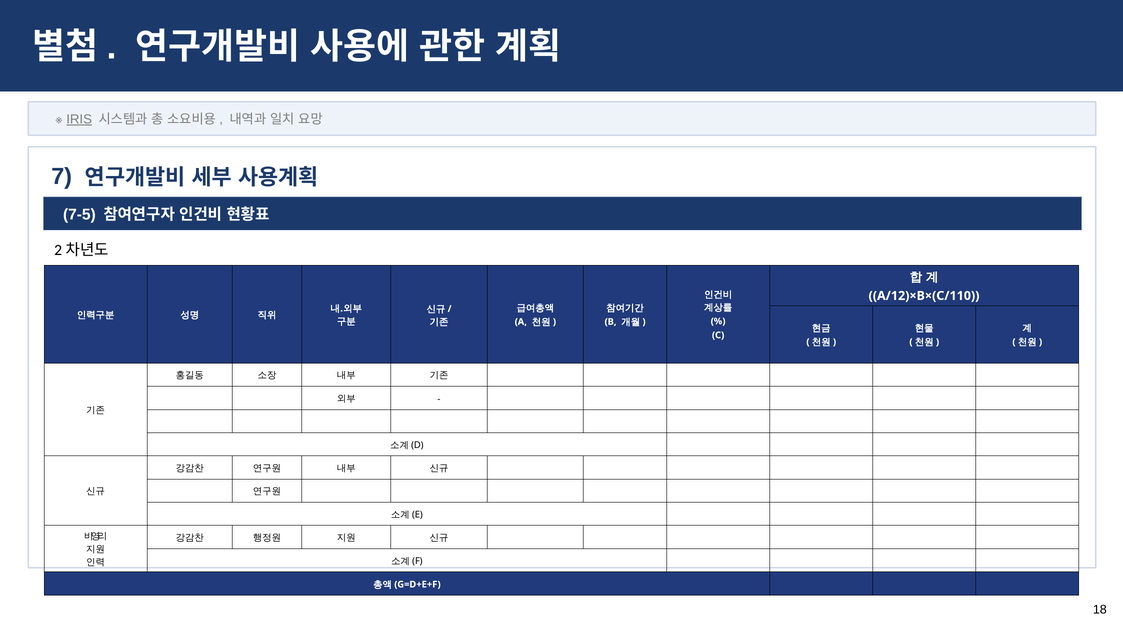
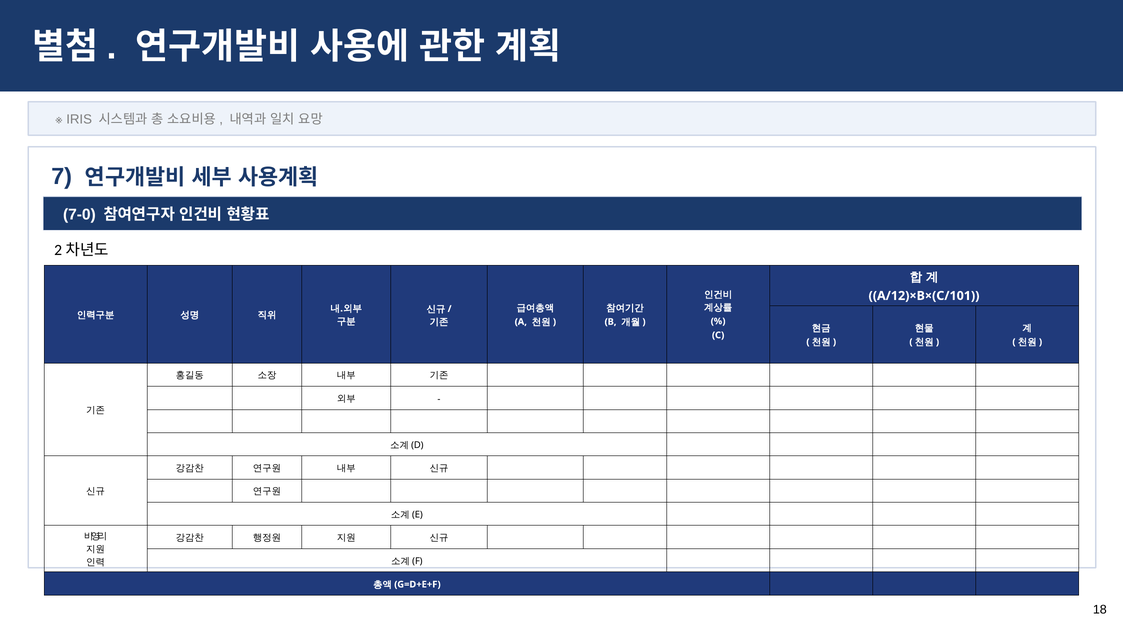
IRIS underline: present -> none (79, 119)
7-5: 7-5 -> 7-0 (79, 215)
A/12)×B×(C/110: A/12)×B×(C/110 -> A/12)×B×(C/101 (924, 296)
